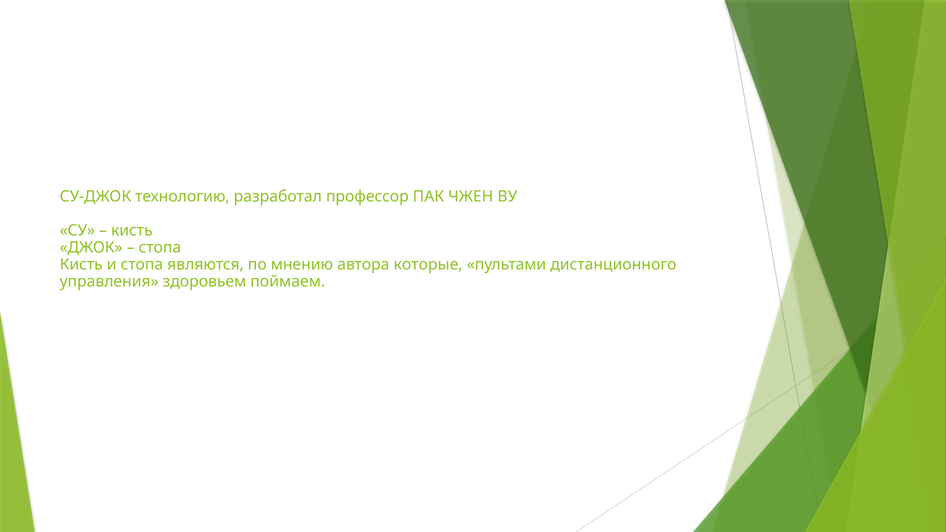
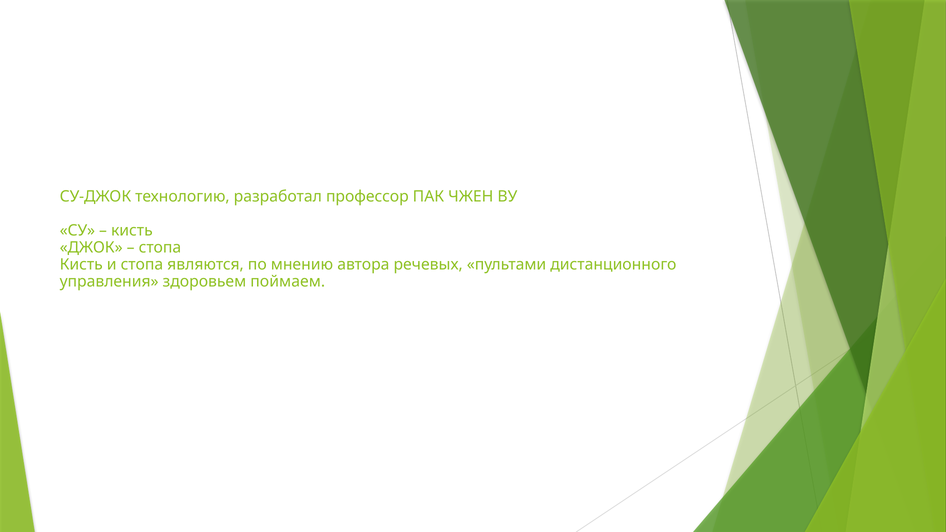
которые: которые -> речевых (428, 265)
